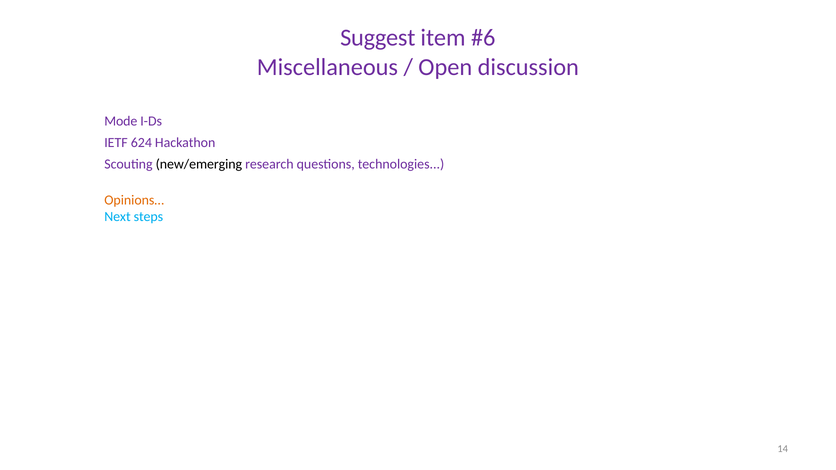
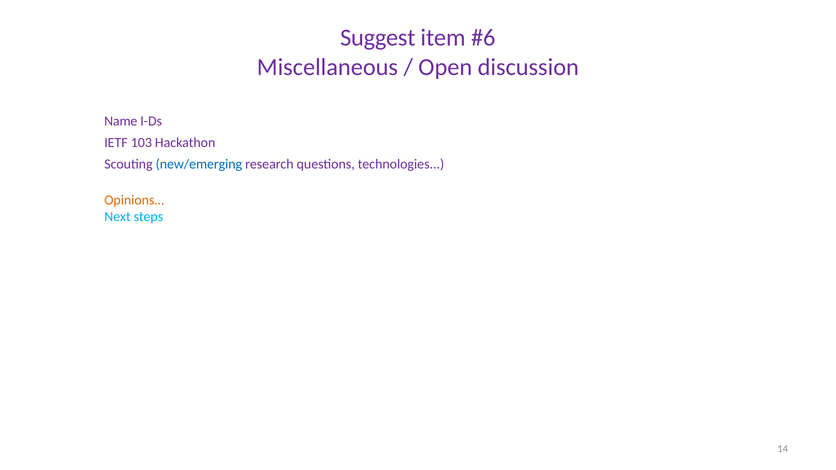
Mode: Mode -> Name (121, 121)
624: 624 -> 103 (141, 143)
new/emerging colour: black -> blue (199, 164)
